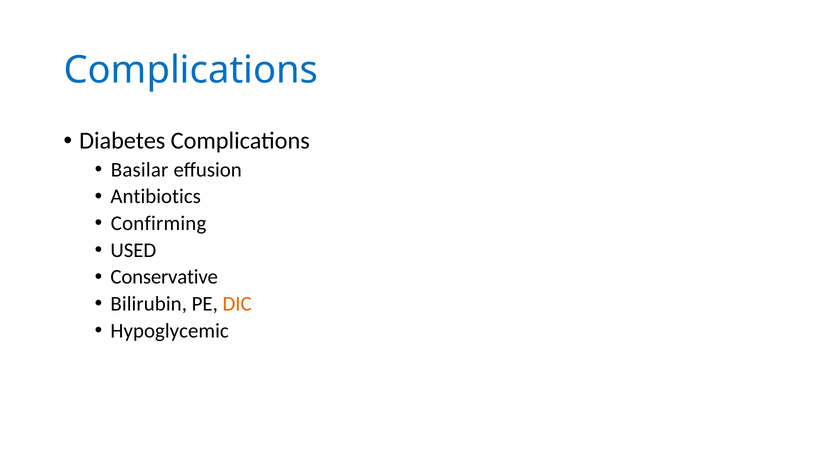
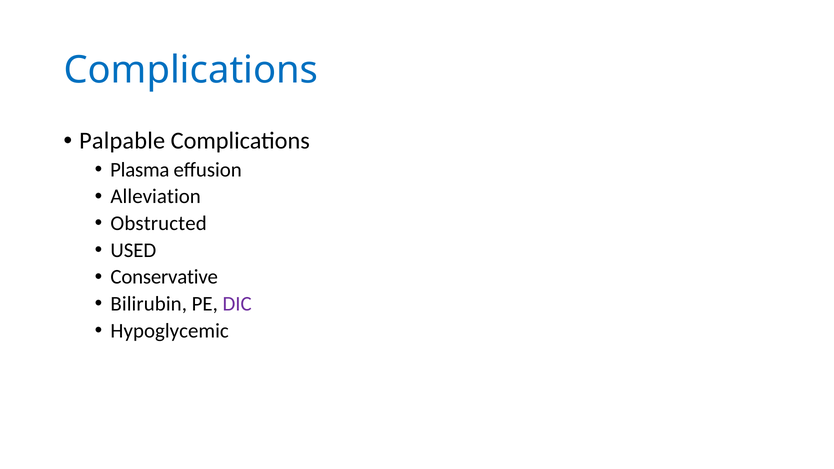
Diabetes: Diabetes -> Palpable (122, 141)
Basilar: Basilar -> Plasma (140, 170)
Antibiotics: Antibiotics -> Alleviation (156, 197)
Confirming: Confirming -> Obstructed (159, 223)
DIC colour: orange -> purple (237, 304)
